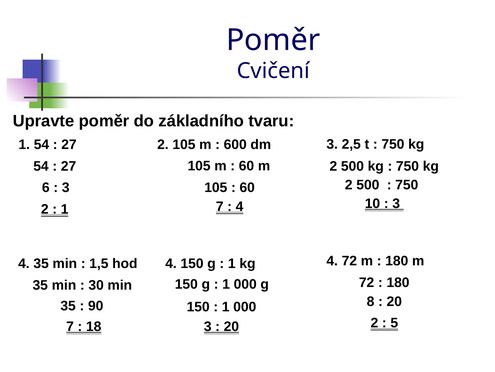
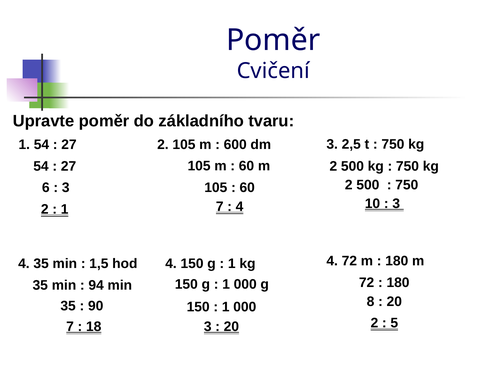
30: 30 -> 94 (96, 285)
